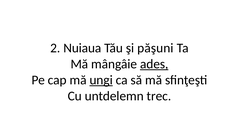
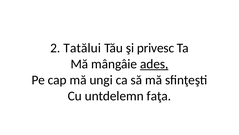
Nuiaua: Nuiaua -> Tatălui (82, 48)
păşuni: păşuni -> privesc (156, 48)
ungi underline: present -> none (101, 80)
trec: trec -> faţa (159, 96)
